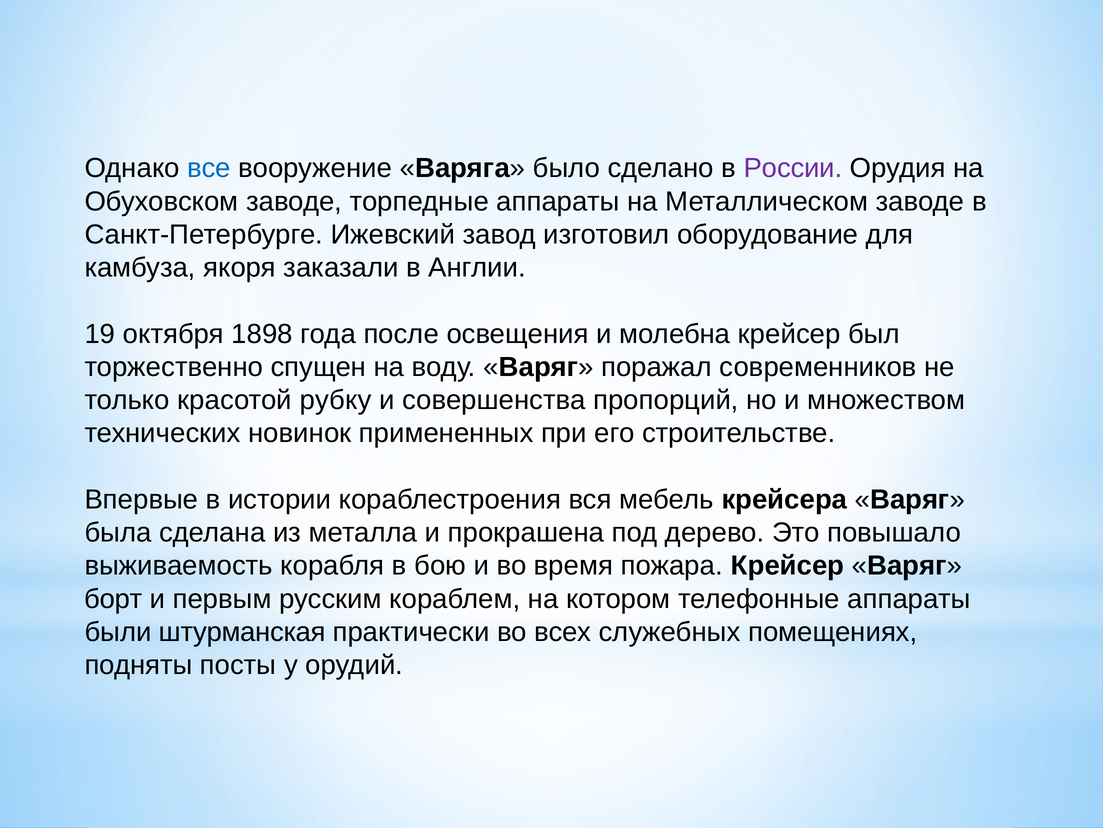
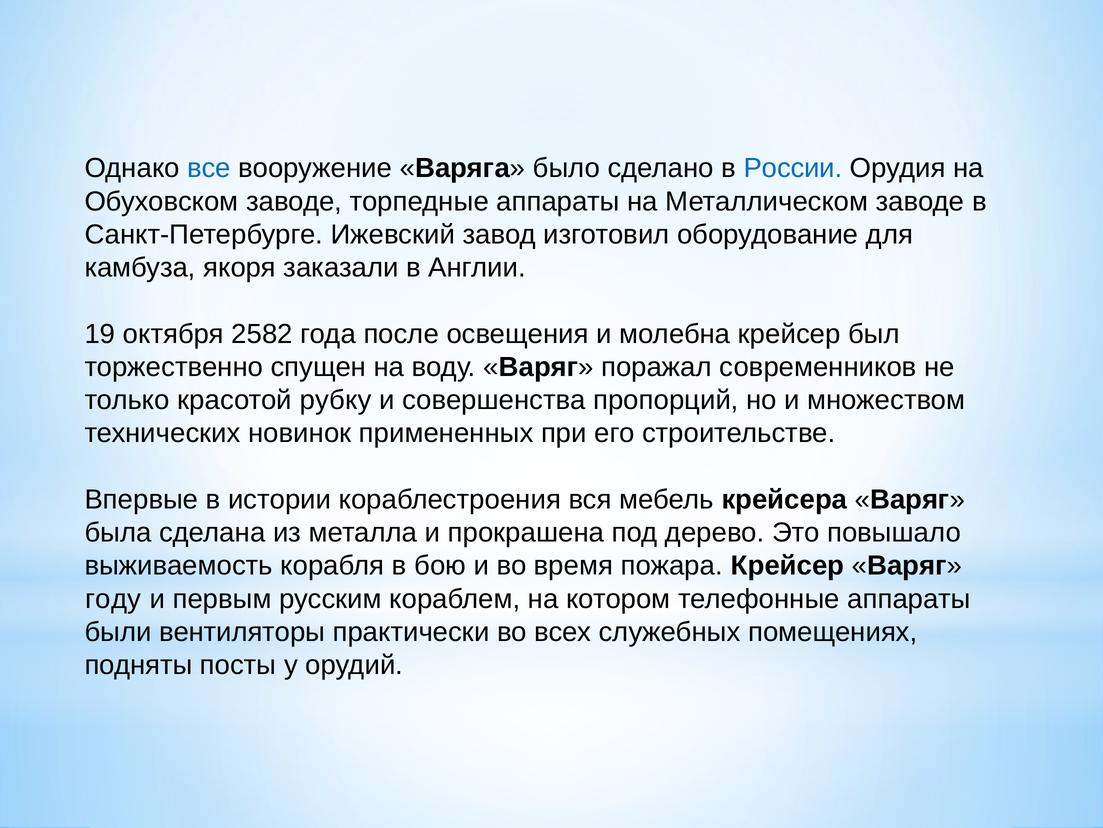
России colour: purple -> blue (793, 168)
1898: 1898 -> 2582 (262, 334)
борт: борт -> году (113, 598)
штурманская: штурманская -> вентиляторы (242, 631)
